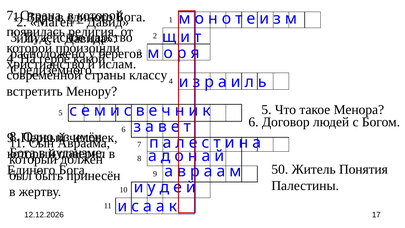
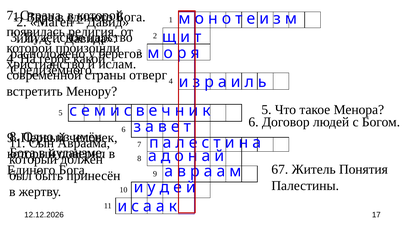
классу: классу -> отверг (148, 75)
50: 50 -> 67 (280, 169)
